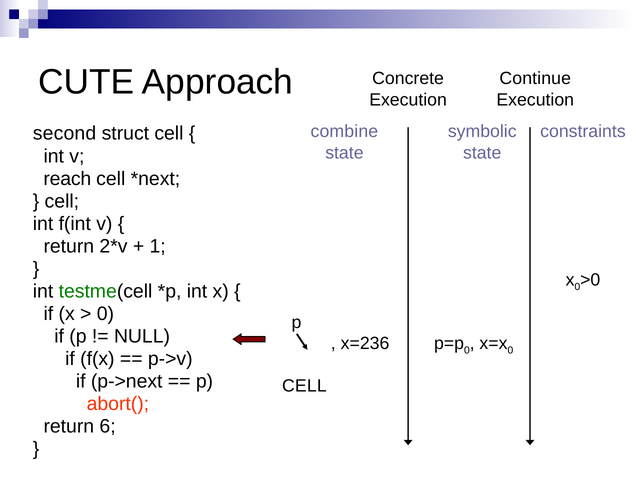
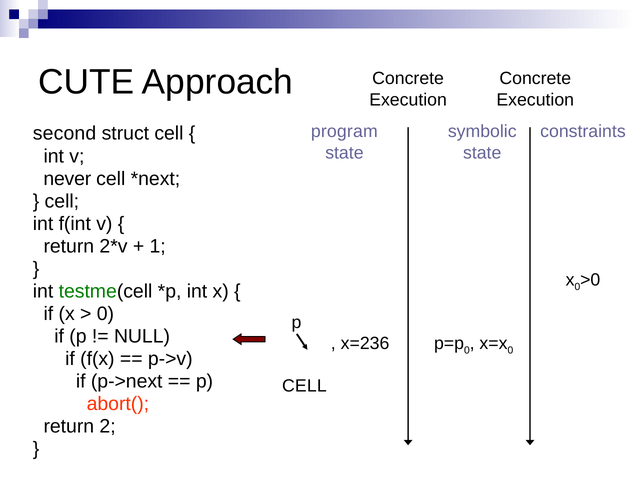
Continue: Continue -> Concrete (535, 79)
combine: combine -> program (344, 132)
reach: reach -> never (67, 179)
6: 6 -> 2 (108, 427)
